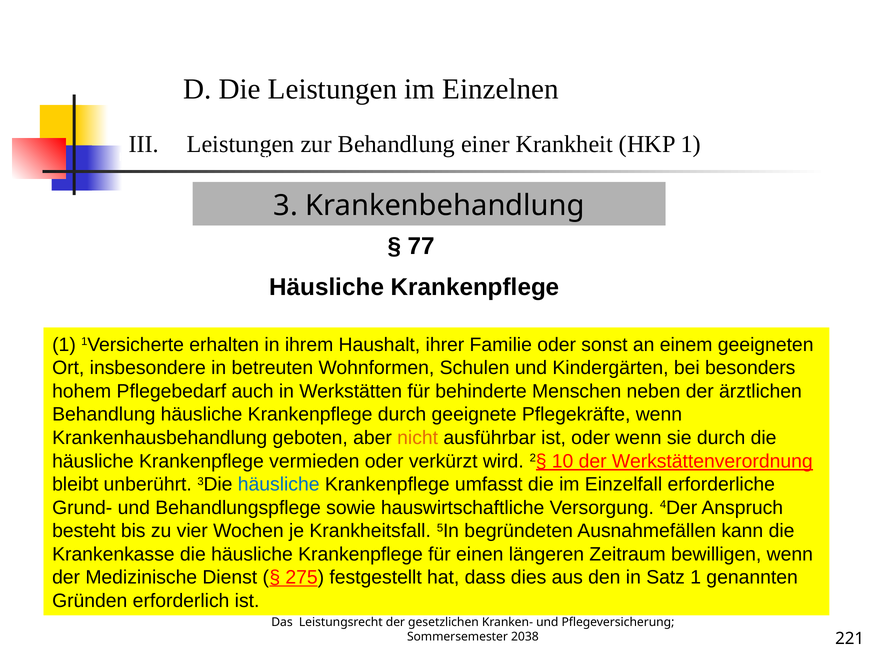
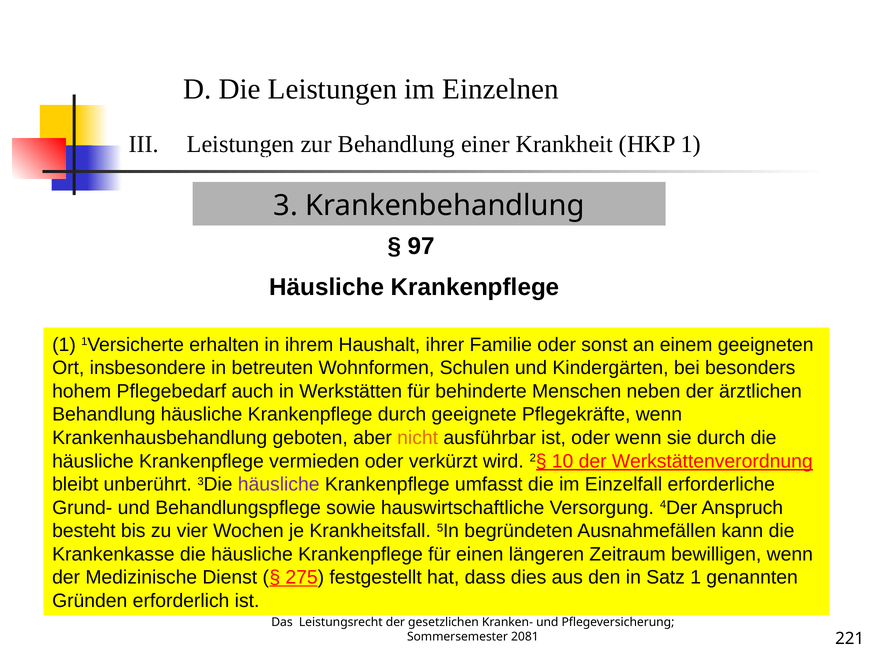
77: 77 -> 97 (421, 246)
häusliche colour: blue -> purple (279, 484)
2038: 2038 -> 2081 (525, 637)
